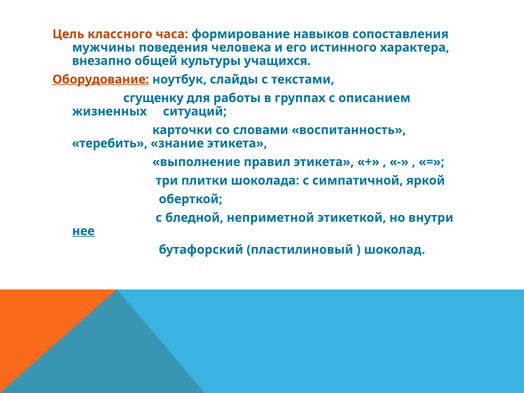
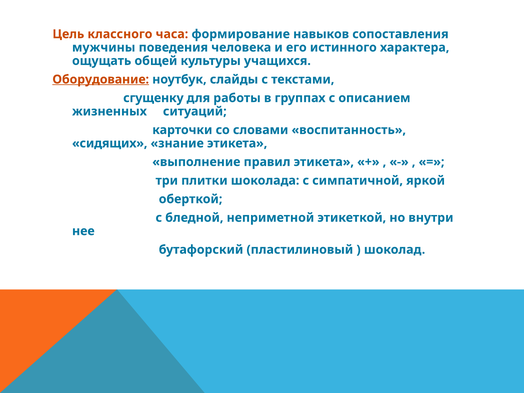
внезапно: внезапно -> ощущать (102, 61)
теребить: теребить -> сидящих (110, 143)
нее underline: present -> none (83, 231)
